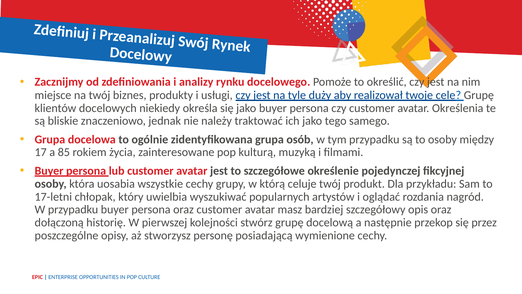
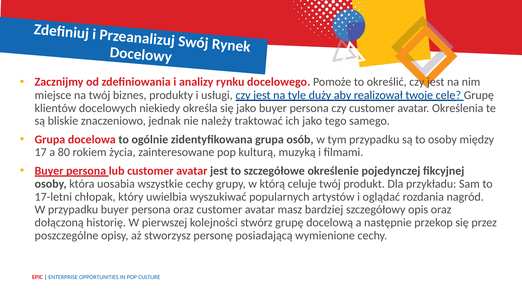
85: 85 -> 80 (64, 152)
